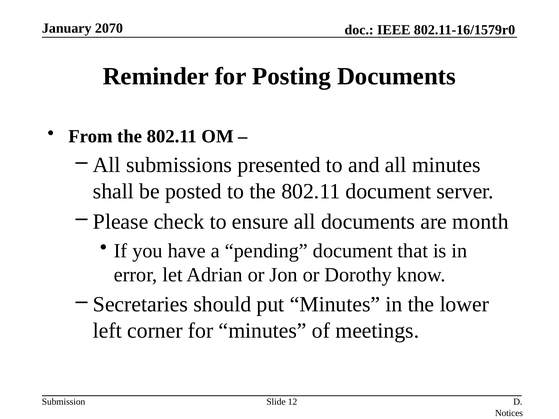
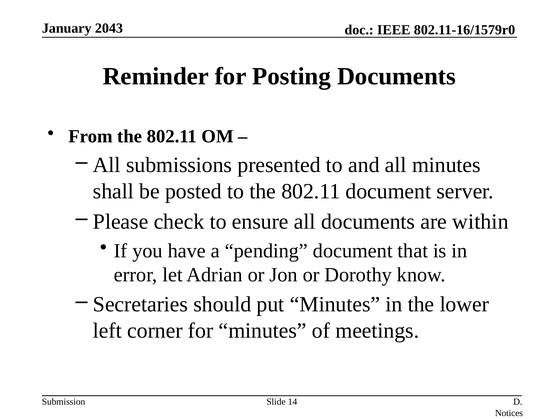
2070: 2070 -> 2043 (109, 28)
month: month -> within (481, 222)
12: 12 -> 14 (293, 402)
